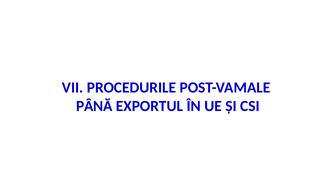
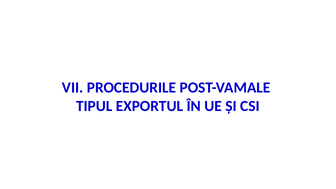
PÂNĂ: PÂNĂ -> TIPUL (94, 106)
